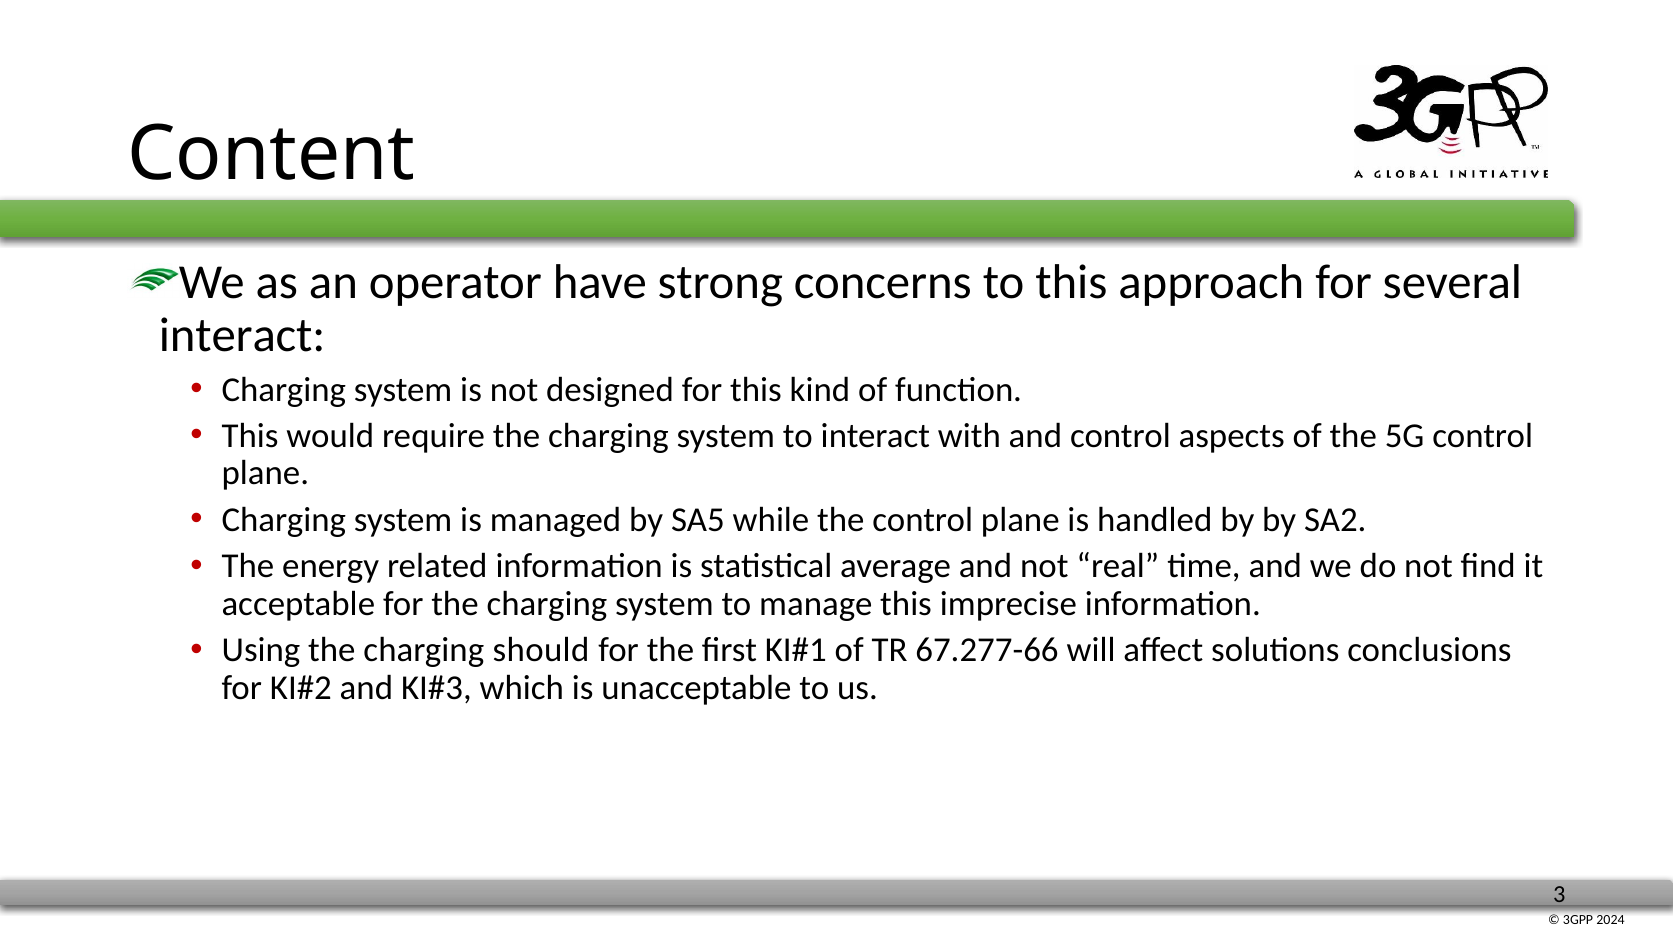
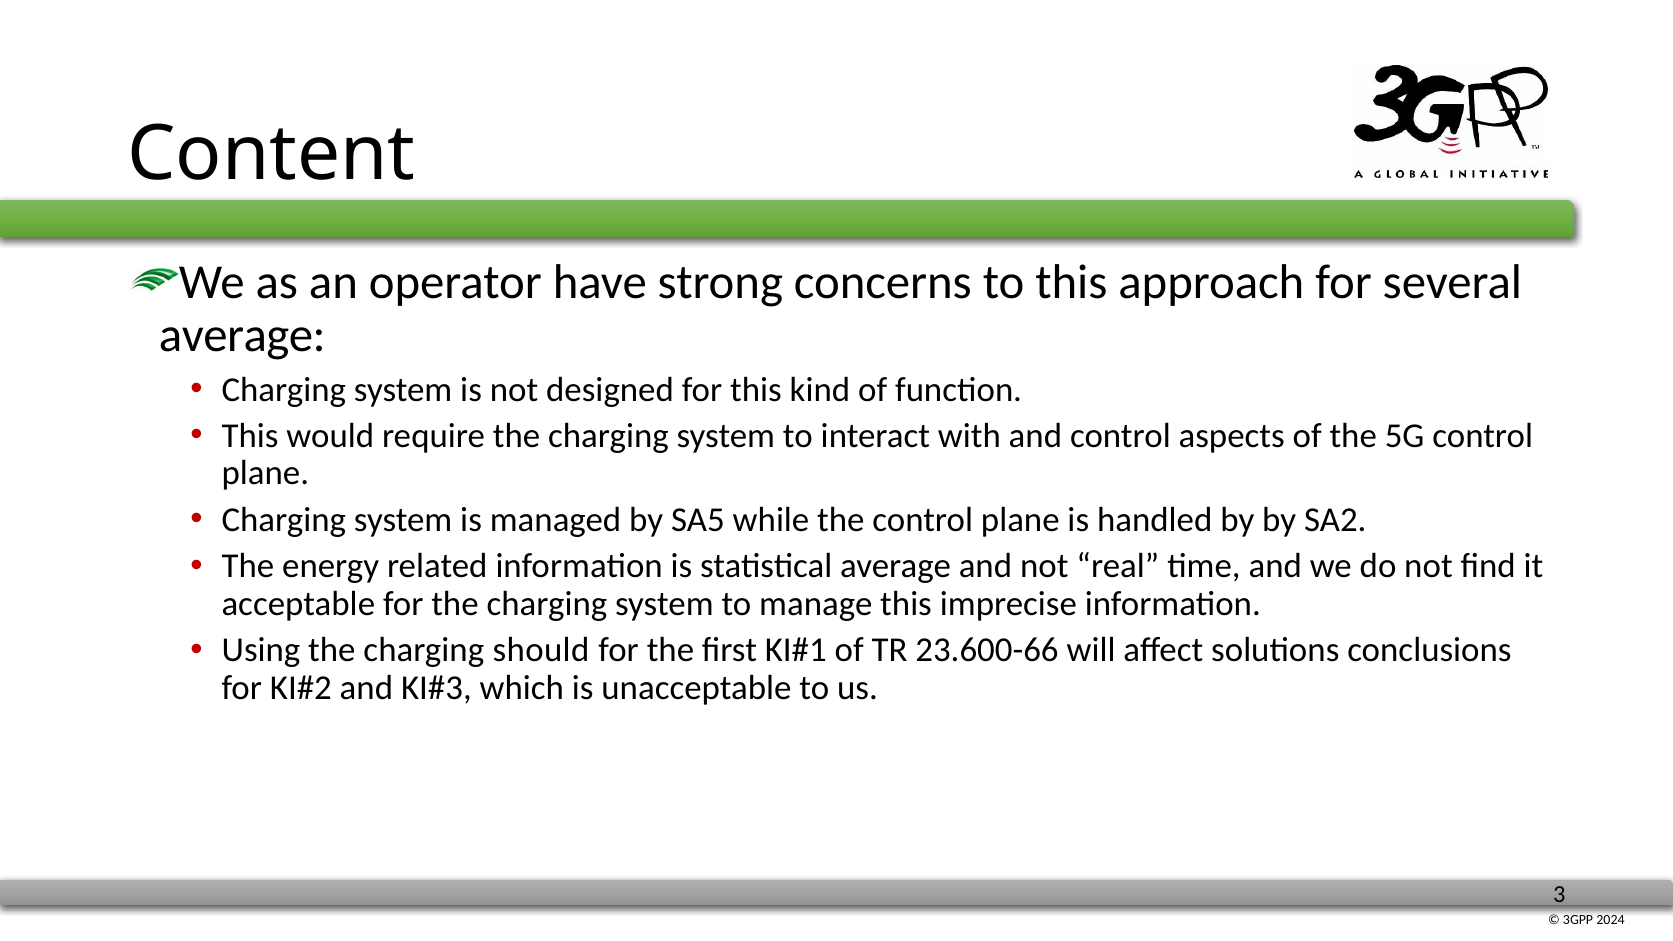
interact: interact -> average (242, 336)
67.277-66: 67.277-66 -> 23.600-66 (987, 650)
